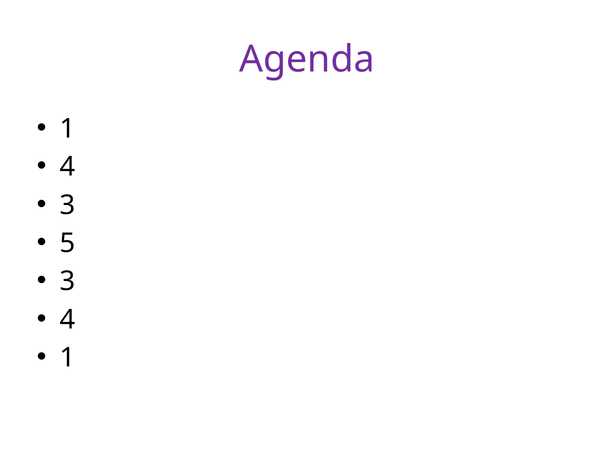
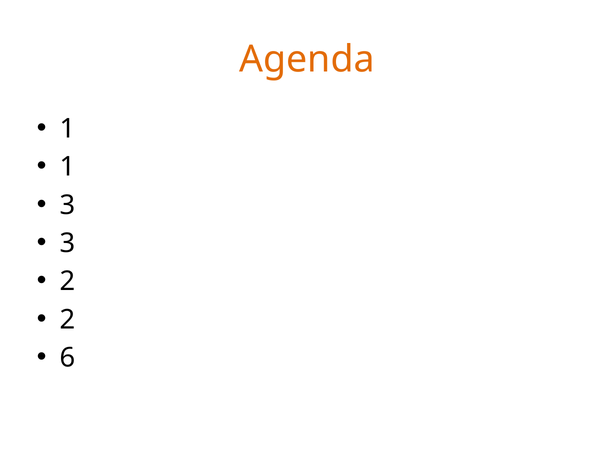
Agenda colour: purple -> orange (307, 59)
4: 4 -> 1 (68, 167)
5: 5 -> 3 (68, 243)
3: 3 -> 2 (68, 282)
4: 4 -> 2 (68, 320)
1: 1 -> 6 (68, 358)
